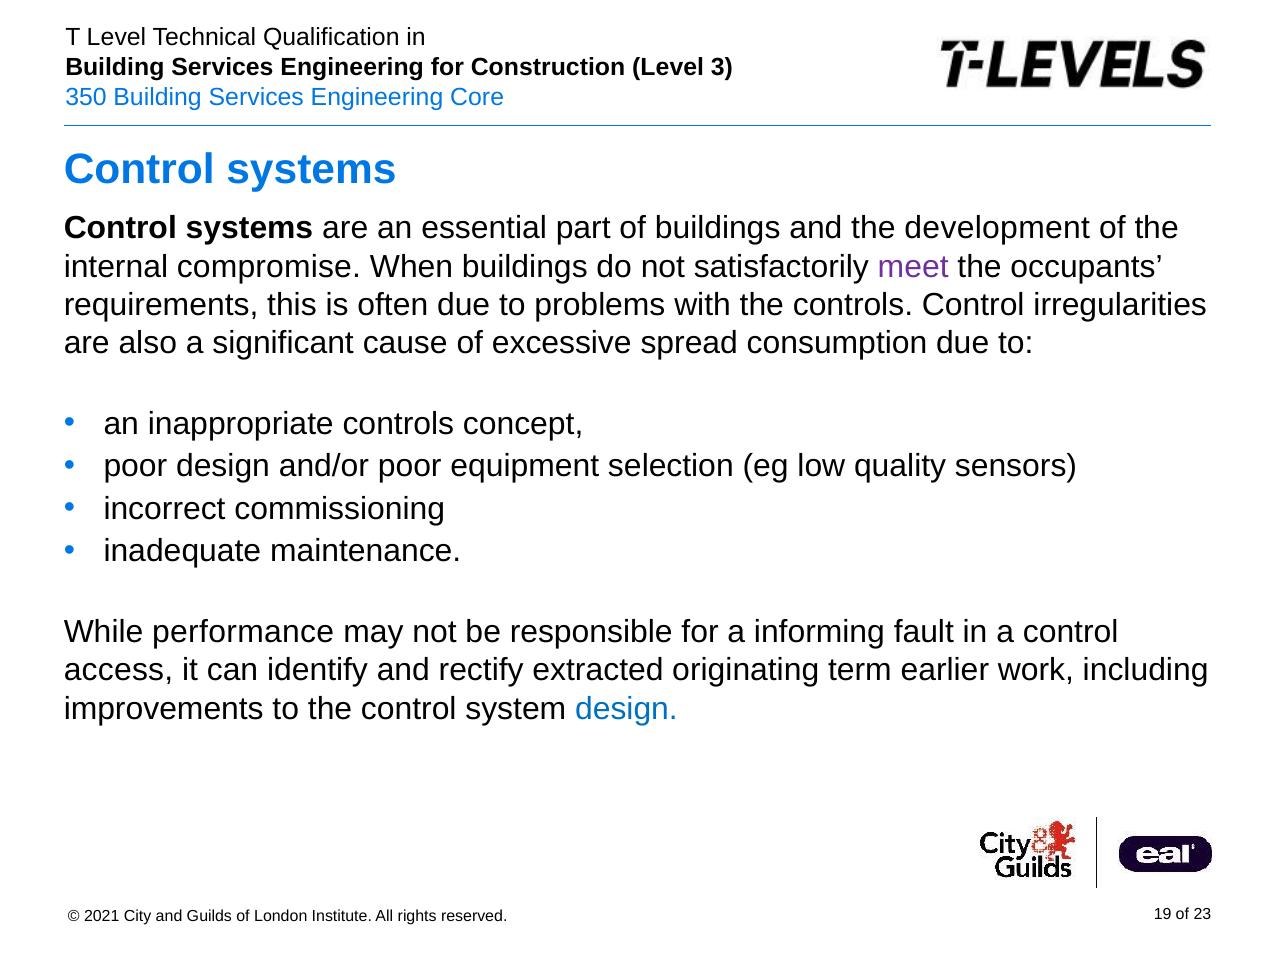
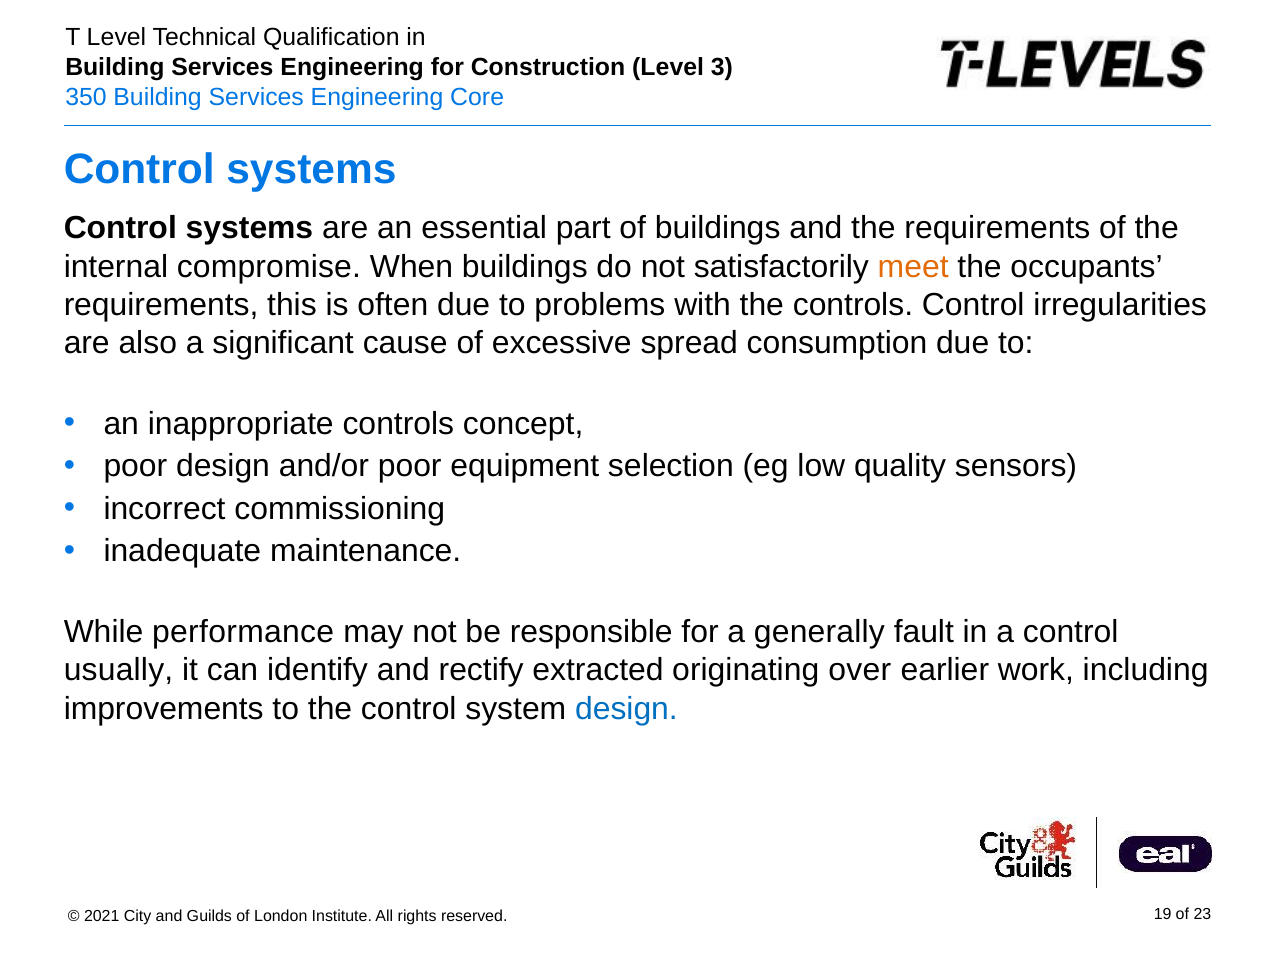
the development: development -> requirements (997, 228)
meet colour: purple -> orange (913, 267)
informing: informing -> generally (819, 632)
access: access -> usually (118, 670)
term: term -> over (860, 670)
